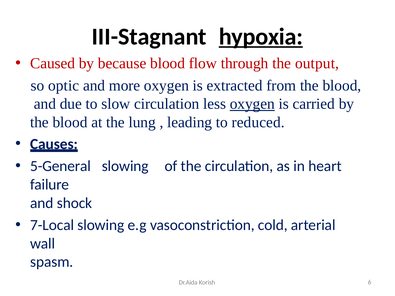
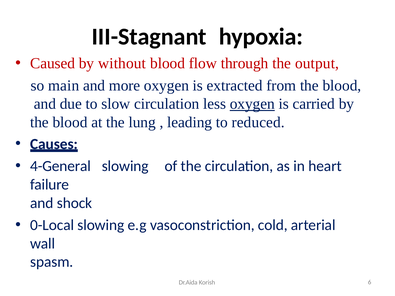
hypoxia underline: present -> none (261, 37)
because: because -> without (122, 63)
optic: optic -> main (64, 86)
5-General: 5-General -> 4-General (61, 166)
7-Local: 7-Local -> 0-Local (52, 225)
